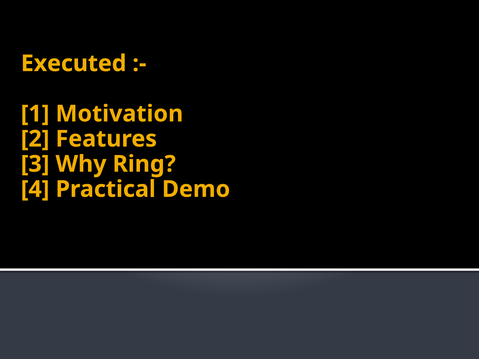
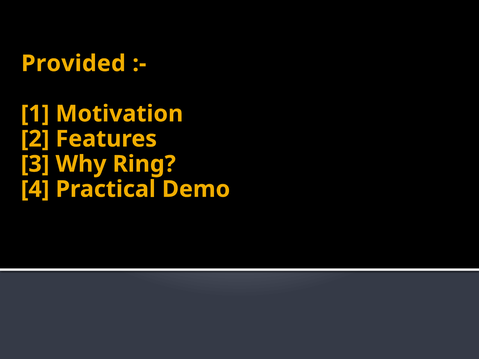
Executed: Executed -> Provided (73, 64)
